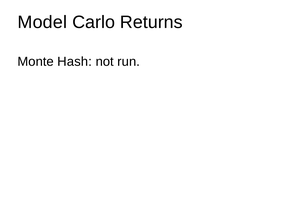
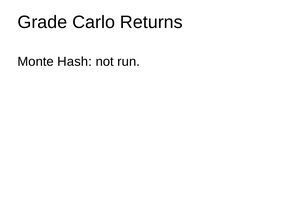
Model: Model -> Grade (42, 22)
